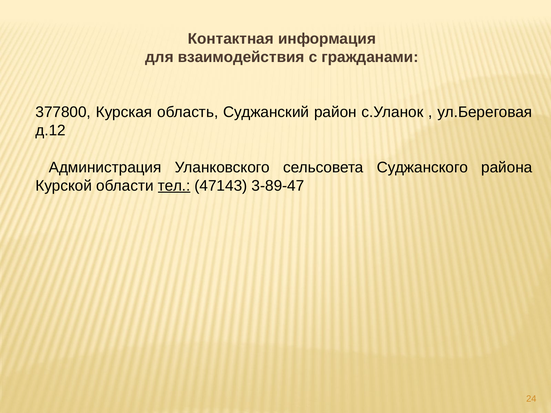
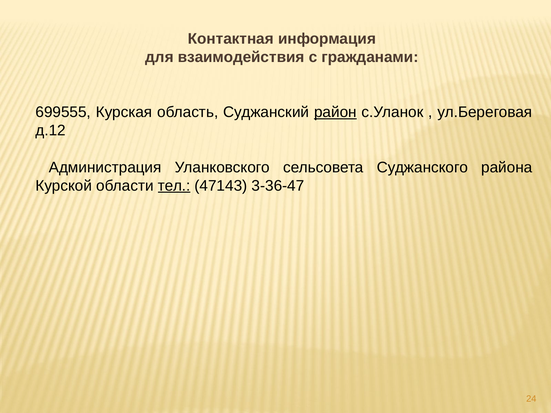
377800: 377800 -> 699555 (63, 112)
район underline: none -> present (335, 112)
3-89-47: 3-89-47 -> 3-36-47 (278, 186)
